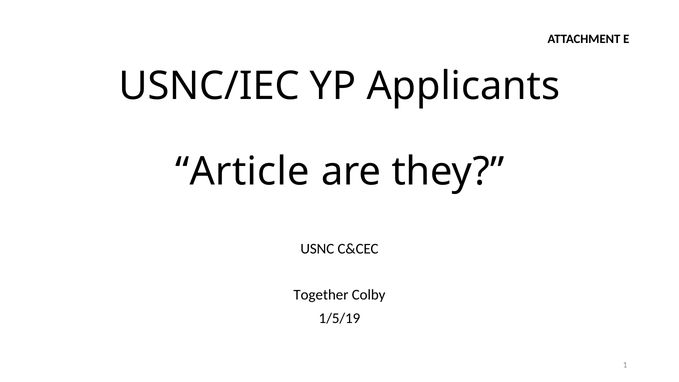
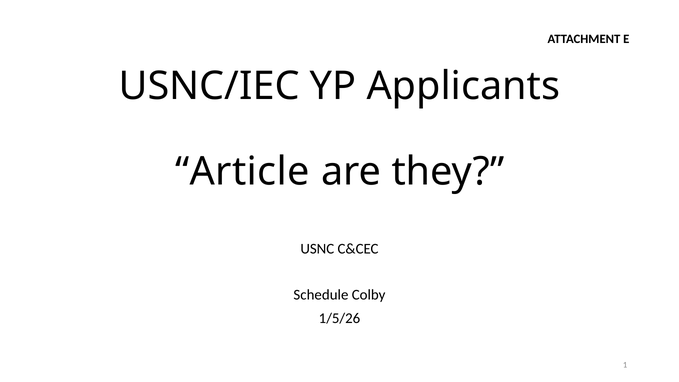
Together: Together -> Schedule (321, 295)
1/5/19: 1/5/19 -> 1/5/26 (339, 318)
